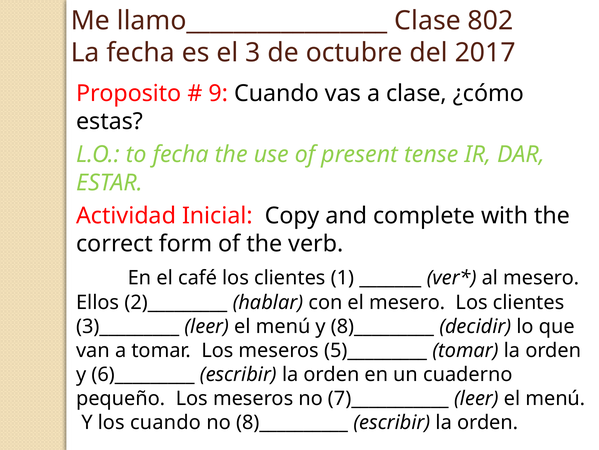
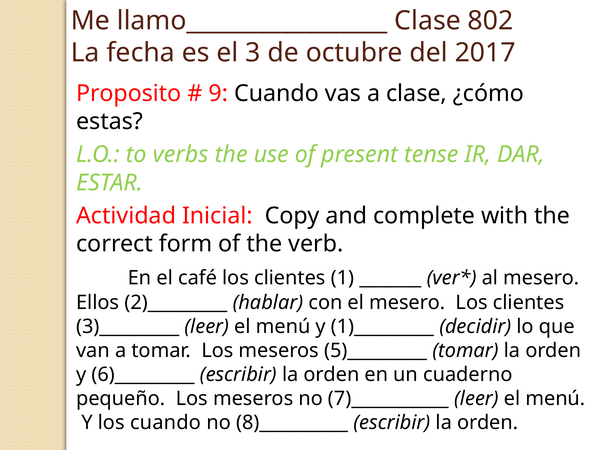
to fecha: fecha -> verbs (181, 154)
8)_________: 8)_________ -> 1)_________ (382, 326)
